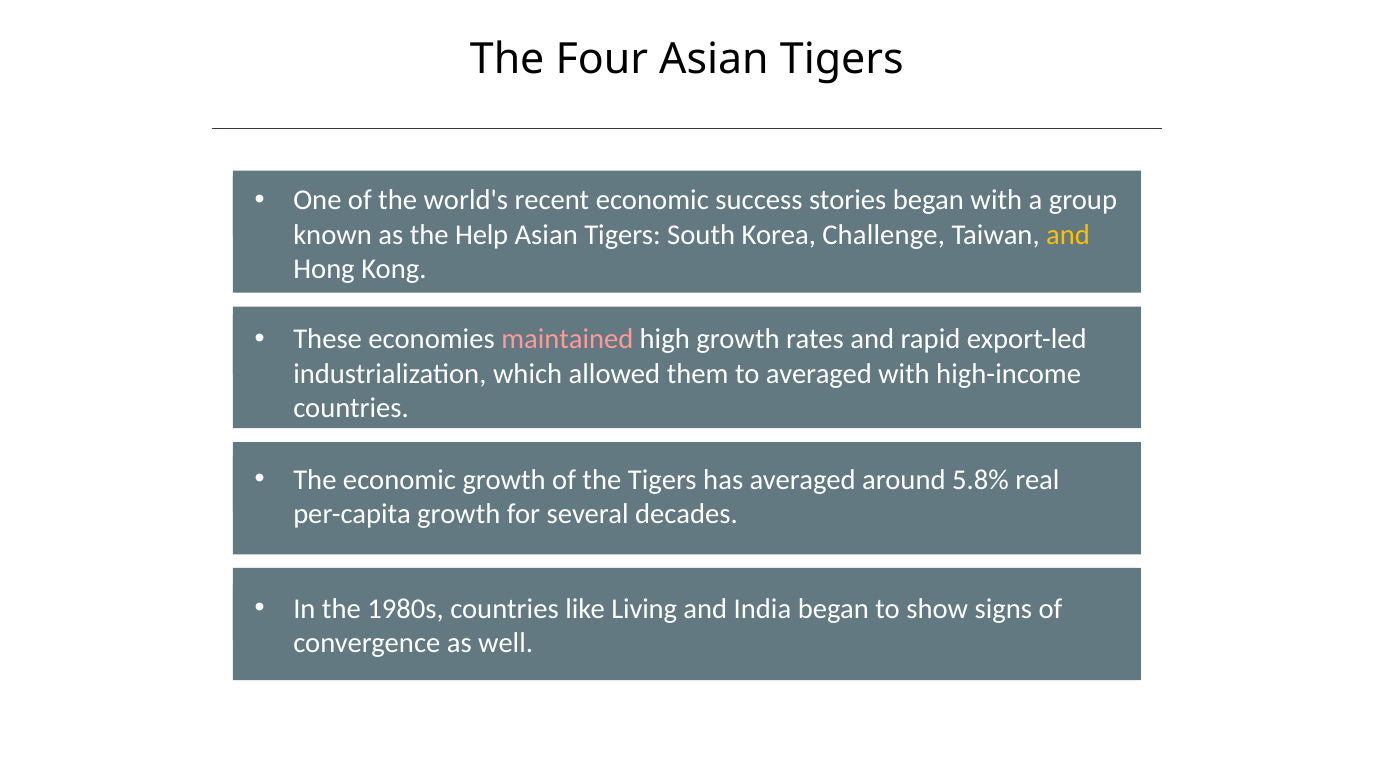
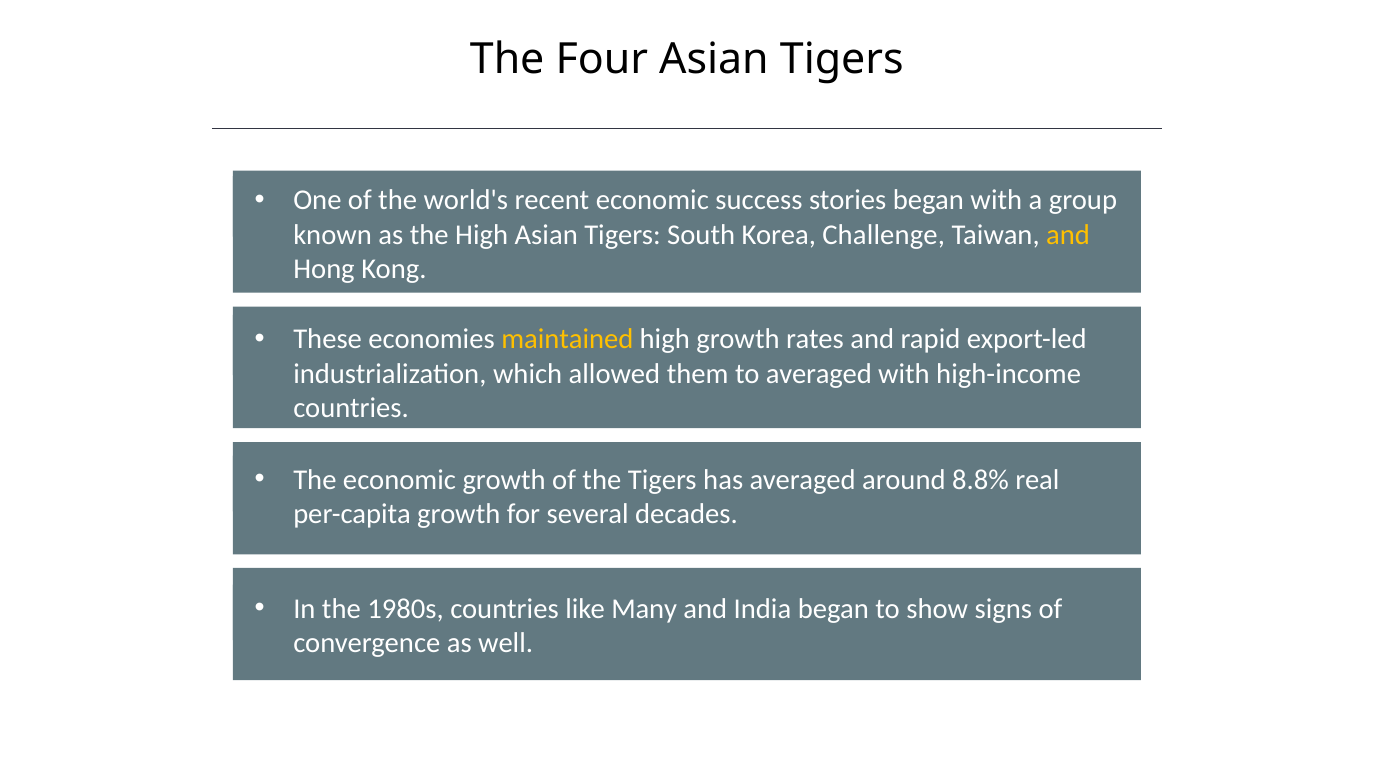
the Help: Help -> High (482, 235)
maintained colour: pink -> yellow (567, 339)
5.8%: 5.8% -> 8.8% (980, 480)
Living: Living -> Many (644, 609)
